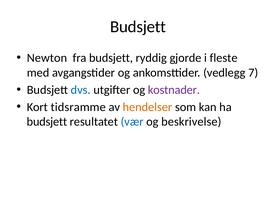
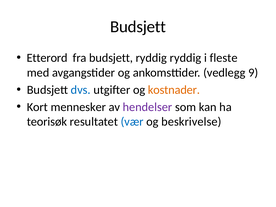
Newton: Newton -> Etterord (47, 58)
ryddig gjorde: gjorde -> ryddig (185, 58)
7: 7 -> 9 (253, 73)
kostnader colour: purple -> orange (174, 90)
tidsramme: tidsramme -> mennesker (78, 107)
hendelser colour: orange -> purple (147, 107)
budsjett: budsjett -> teorisøk (47, 122)
